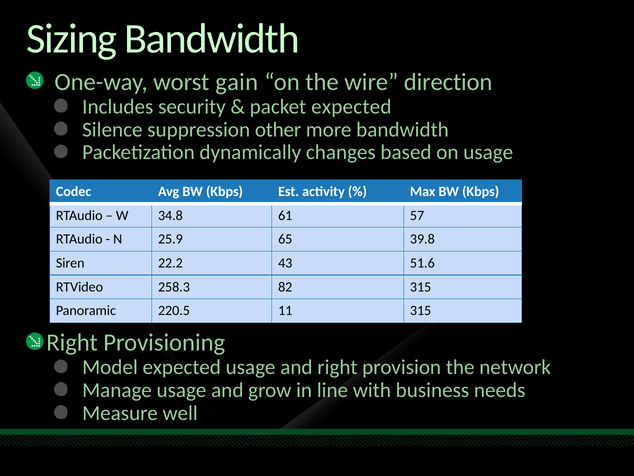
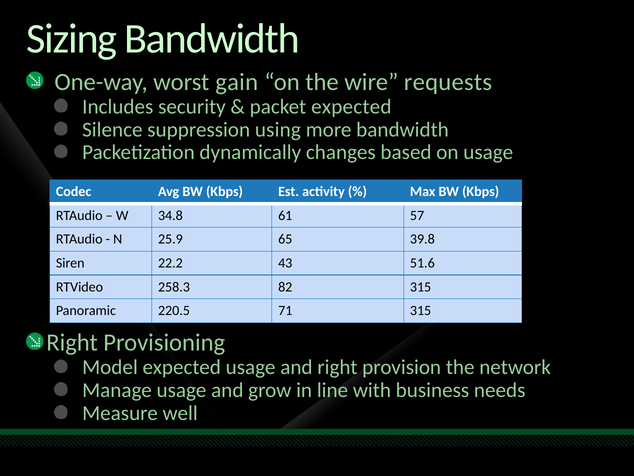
direction: direction -> requests (448, 82)
other: other -> using (278, 129)
11: 11 -> 71 (285, 310)
